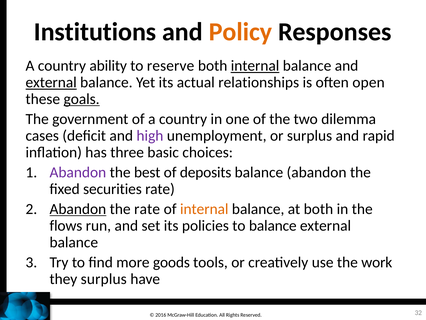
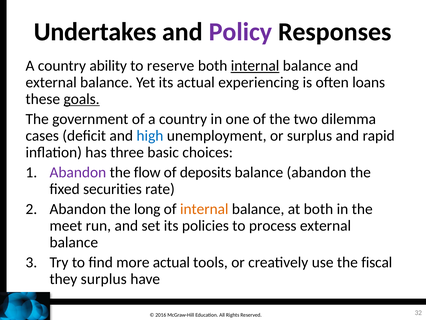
Institutions: Institutions -> Undertakes (95, 32)
Policy colour: orange -> purple (240, 32)
external underline: present -> none (51, 82)
relationships: relationships -> experiencing (259, 82)
open: open -> loans (369, 82)
high colour: purple -> blue (150, 136)
best: best -> flow (147, 172)
Abandon underline: present -> none (78, 209)
the rate: rate -> long (147, 209)
flows: flows -> meet (66, 225)
to balance: balance -> process (273, 225)
more goods: goods -> actual (171, 262)
work: work -> fiscal (377, 262)
